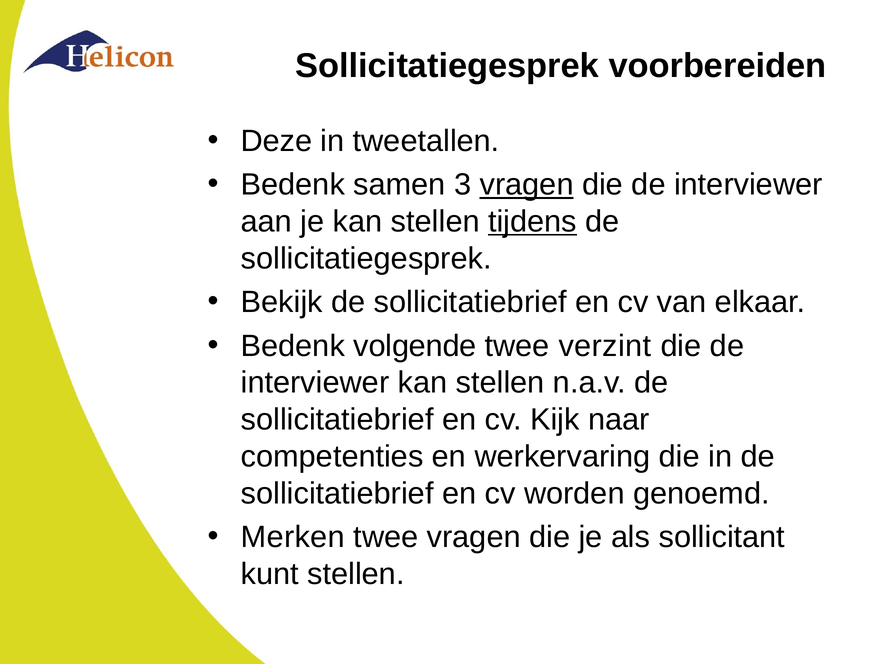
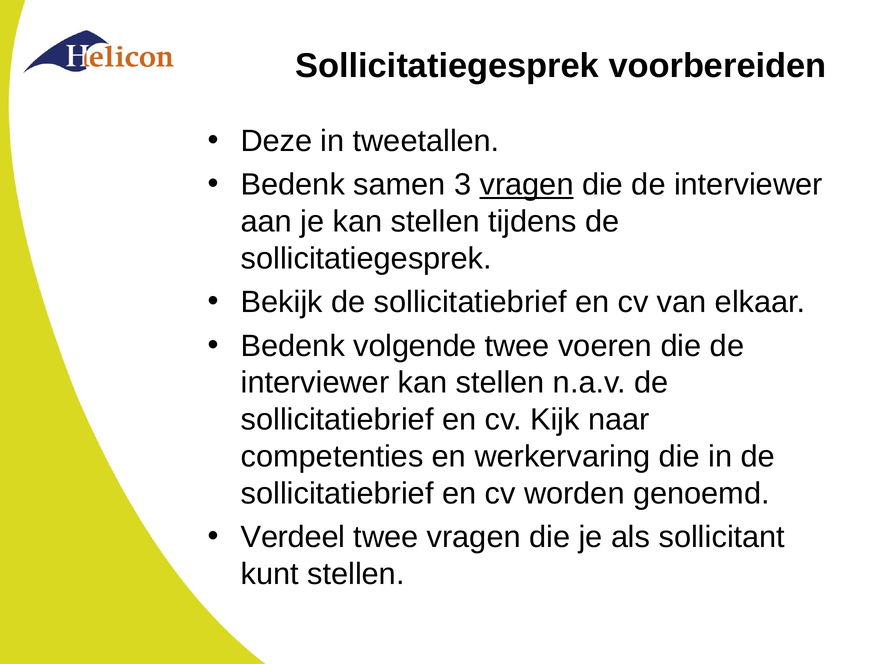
tijdens underline: present -> none (532, 222)
verzint: verzint -> voeren (605, 346)
Merken: Merken -> Verdeel (293, 538)
